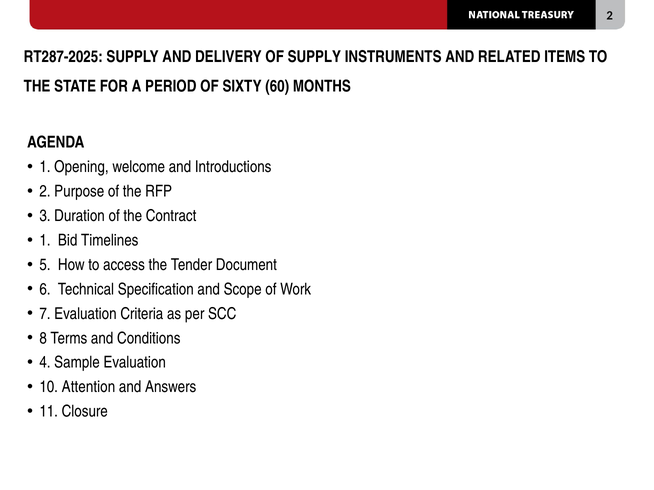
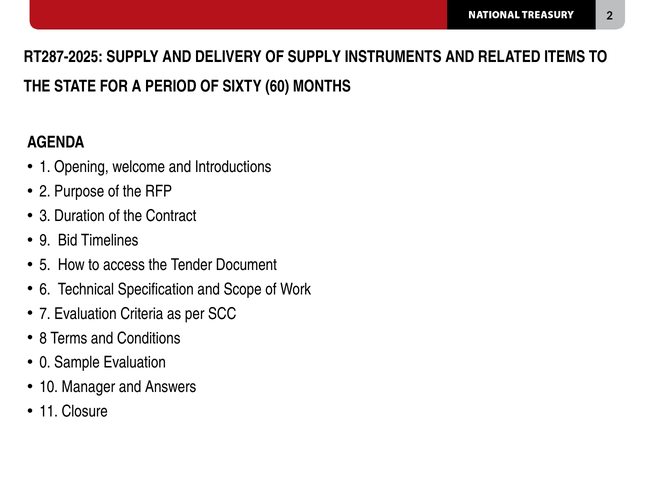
1: 1 -> 9 (45, 241)
4: 4 -> 0 (45, 363)
Attention: Attention -> Manager (88, 387)
